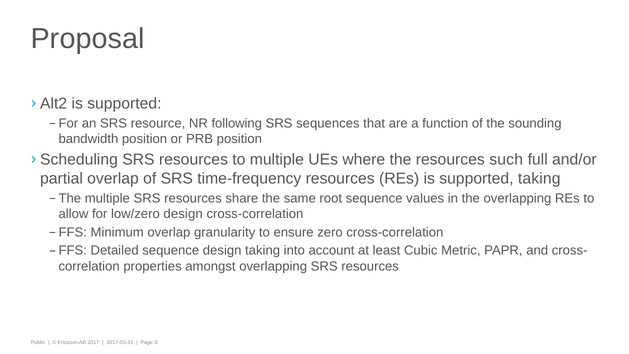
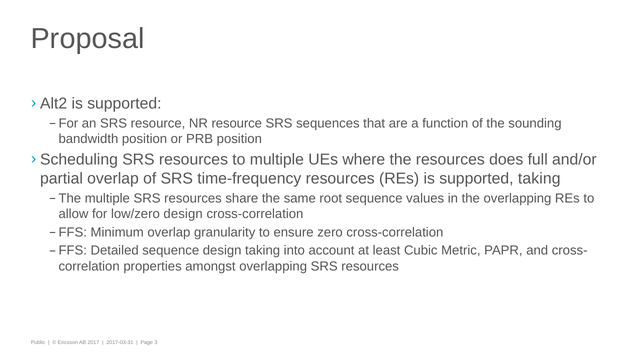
NR following: following -> resource (237, 123)
such: such -> does (506, 159)
